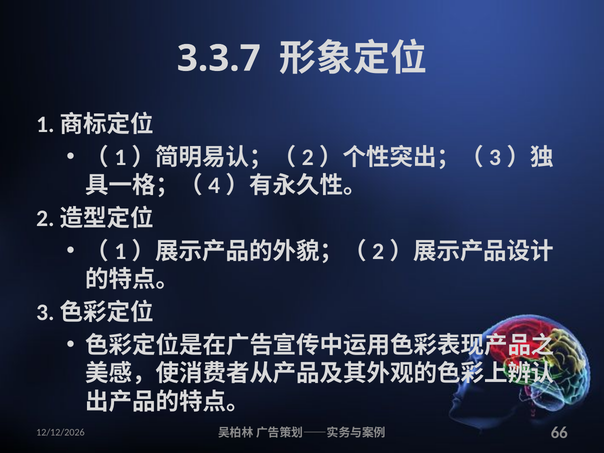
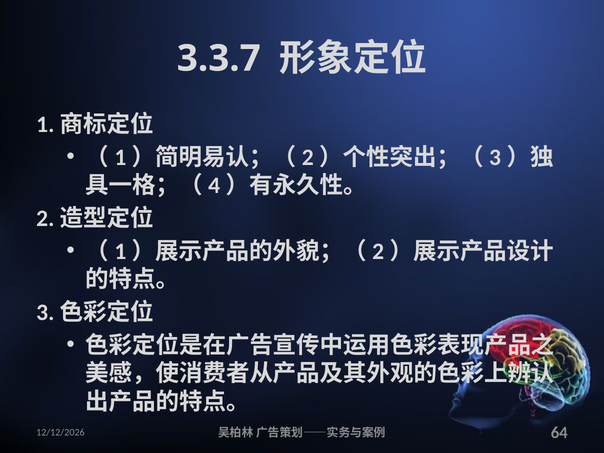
66: 66 -> 64 (559, 433)
